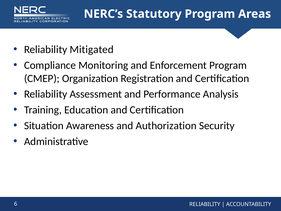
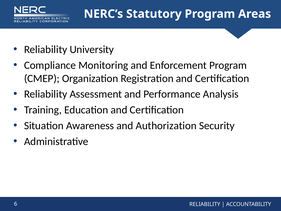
Mitigated: Mitigated -> University (92, 49)
